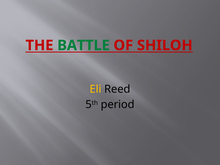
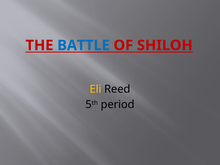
BATTLE colour: green -> blue (84, 45)
